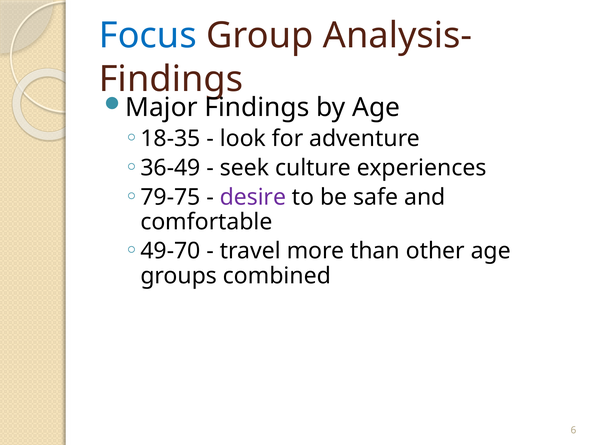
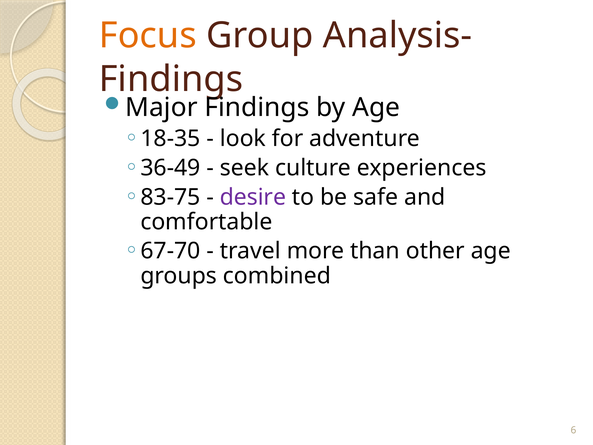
Focus colour: blue -> orange (148, 36)
79-75: 79-75 -> 83-75 (170, 197)
49-70: 49-70 -> 67-70 (170, 251)
